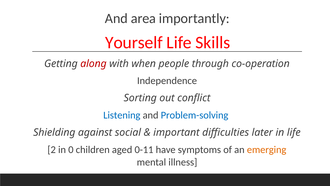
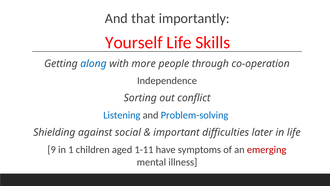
area: area -> that (143, 18)
along colour: red -> blue (93, 63)
when: when -> more (144, 63)
2: 2 -> 9 (52, 149)
0: 0 -> 1 (71, 149)
0-11: 0-11 -> 1-11 (144, 149)
emerging colour: orange -> red (267, 149)
